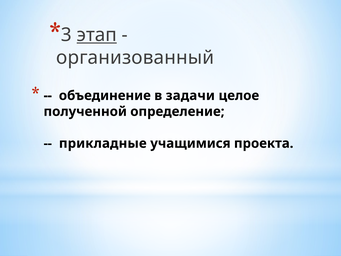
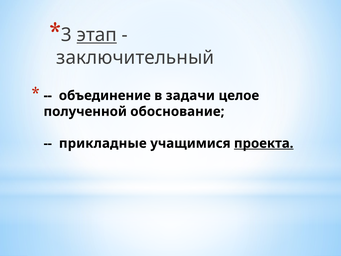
организованный: организованный -> заключительный (135, 58)
определение: определение -> обоснование (177, 111)
проекта underline: none -> present (264, 143)
